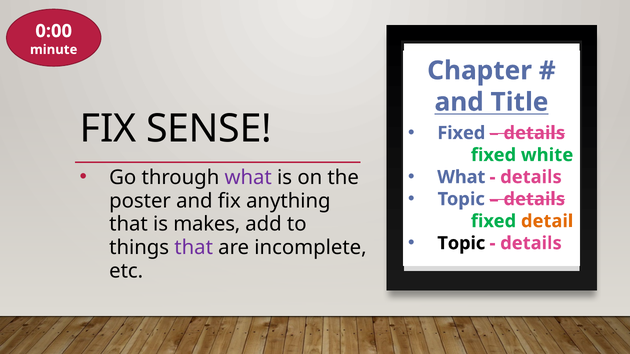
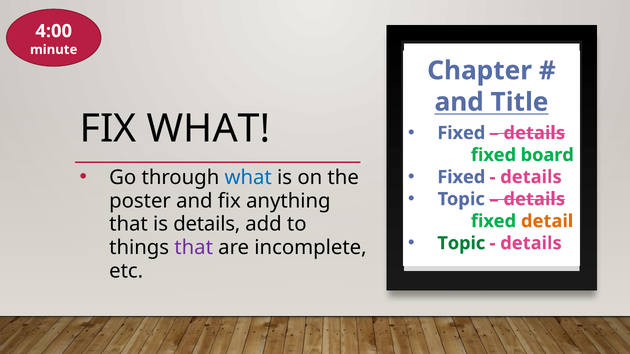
0:00: 0:00 -> 4:00 (54, 31)
FIX SENSE: SENSE -> WHAT (209, 129)
white: white -> board (547, 155)
what colour: purple -> blue (248, 178)
What: What -> Fixed (461, 177)
is makes: makes -> details (207, 224)
Topic colour: black -> green (461, 243)
